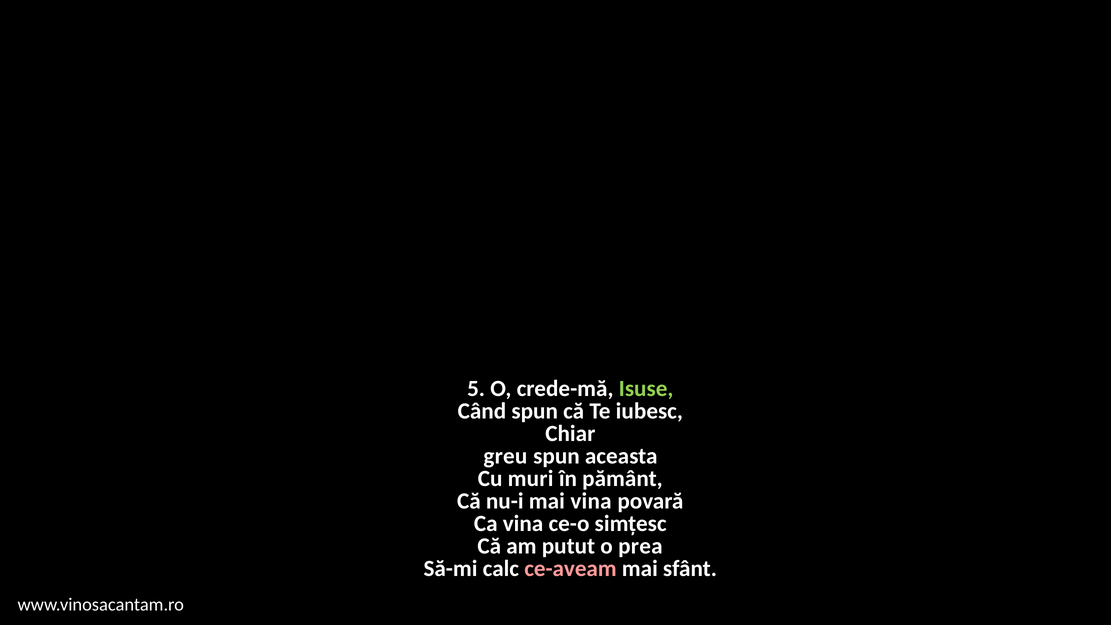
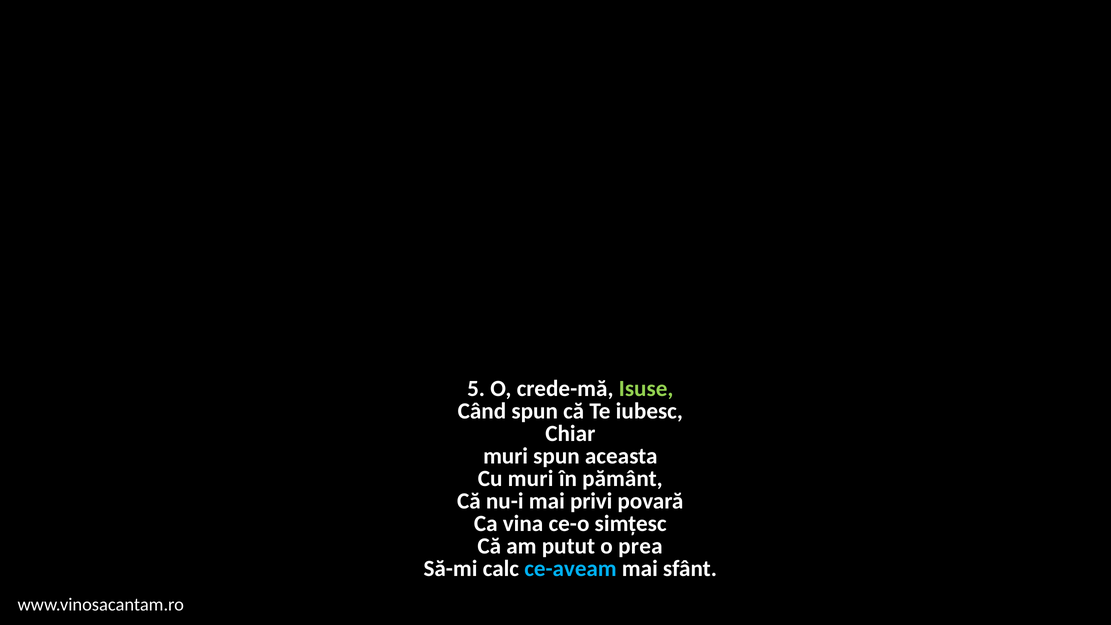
greu: greu -> muri (506, 456)
mai vina: vina -> privi (591, 501)
ce-aveam colour: pink -> light blue (571, 569)
